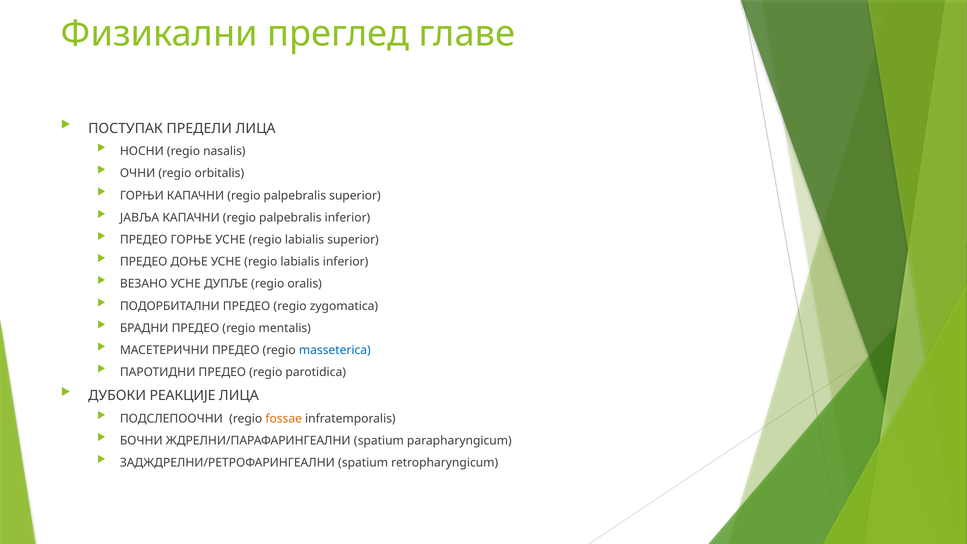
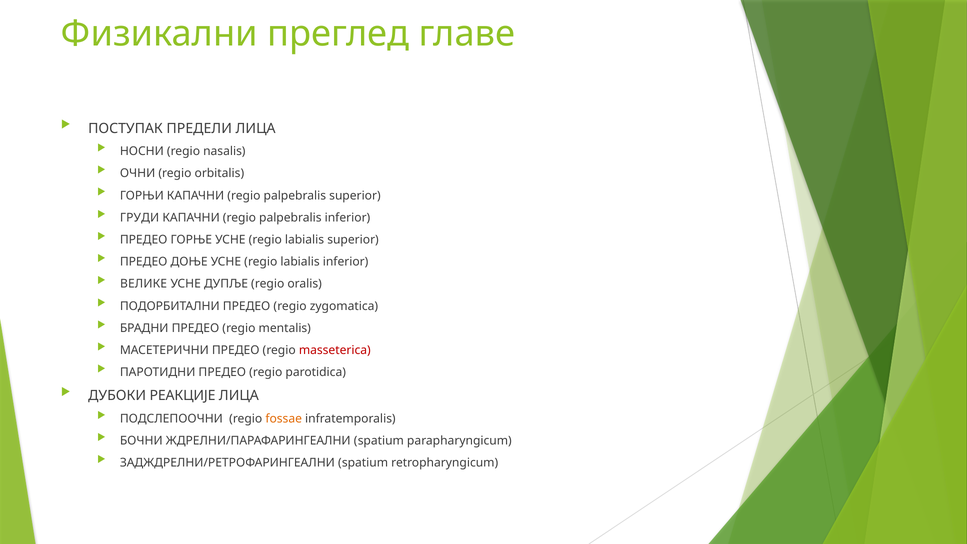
ЈАВЉА: ЈАВЉА -> ГРУДИ (140, 218)
ВЕЗАНО: ВЕЗАНО -> ВЕЛИКЕ (144, 284)
masseterica colour: blue -> red (335, 350)
